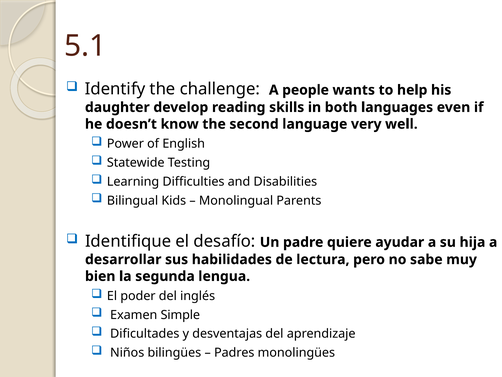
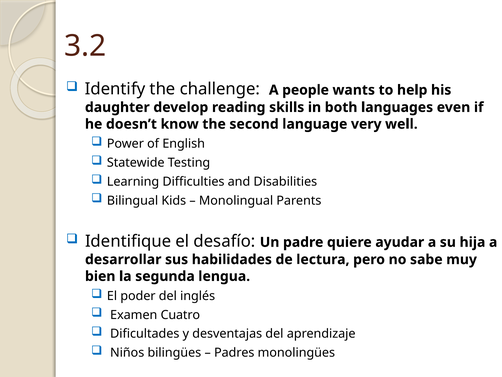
5.1: 5.1 -> 3.2 (85, 46)
Simple: Simple -> Cuatro (180, 314)
